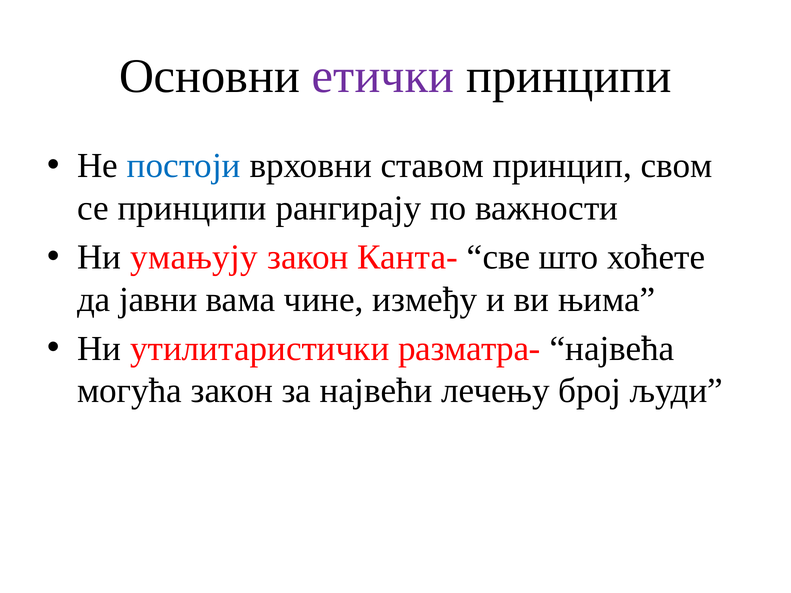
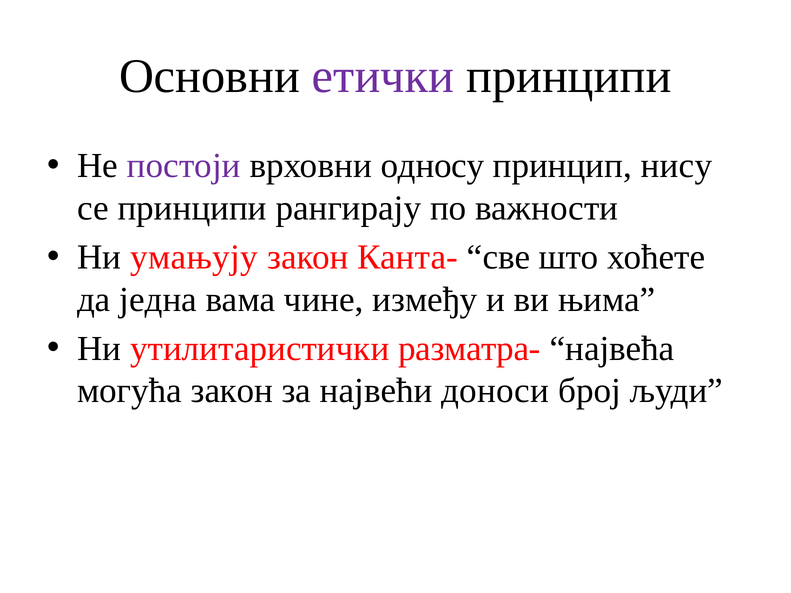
постоји colour: blue -> purple (184, 166)
ставом: ставом -> oдносу (432, 166)
свом: свом -> нису (677, 166)
јавни: јавни -> једна (158, 300)
лечењу: лечењу -> доноси (495, 391)
